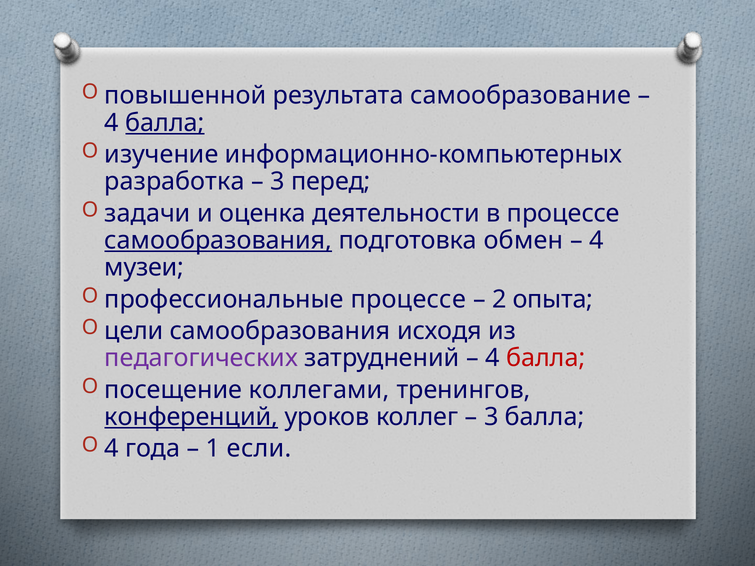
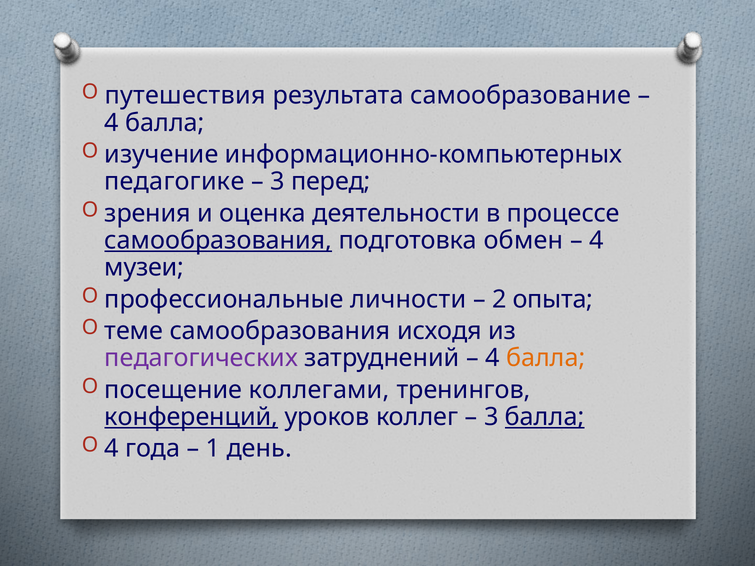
повышенной: повышенной -> путешествия (185, 96)
балла underline: present -> none (165, 123)
разработка: разработка -> педагогике (174, 182)
задачи: задачи -> зрения (148, 213)
профессиональные процессе: процессе -> личности (408, 299)
цели: цели -> теме (134, 331)
балла colour: red -> orange (546, 358)
балла underline: none -> present (545, 417)
если: если -> день (259, 449)
